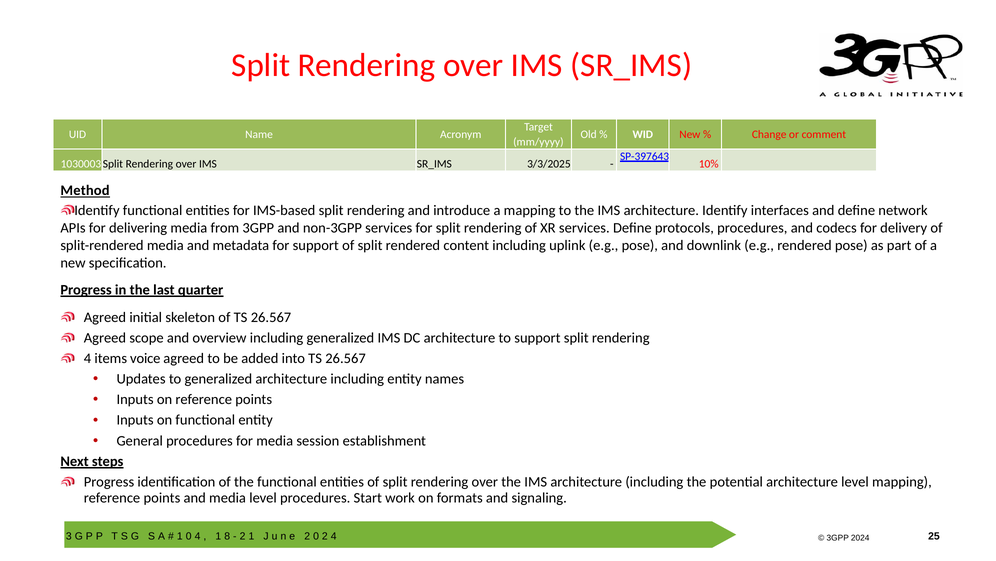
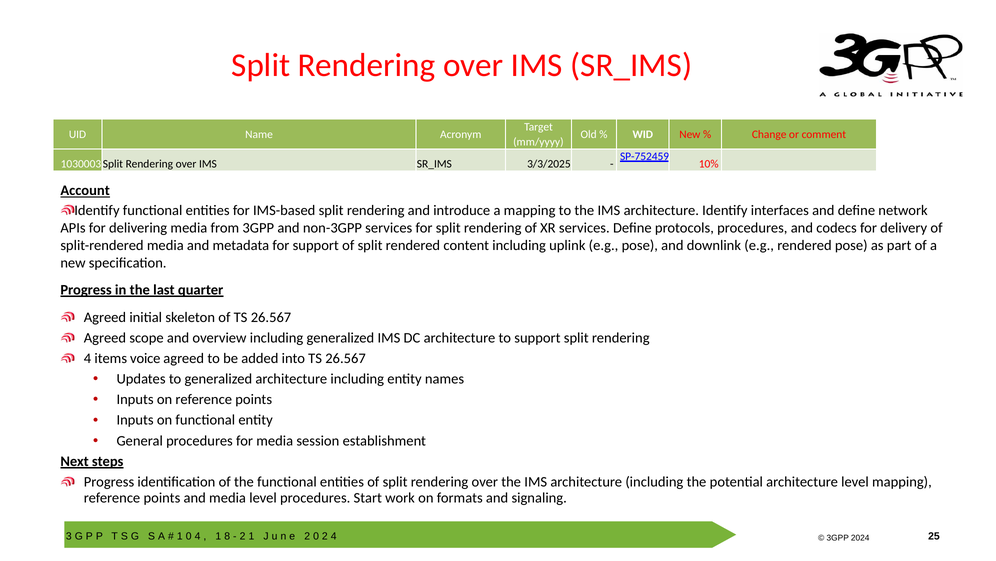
SP-397643: SP-397643 -> SP-752459 (645, 156)
Method: Method -> Account (85, 190)
